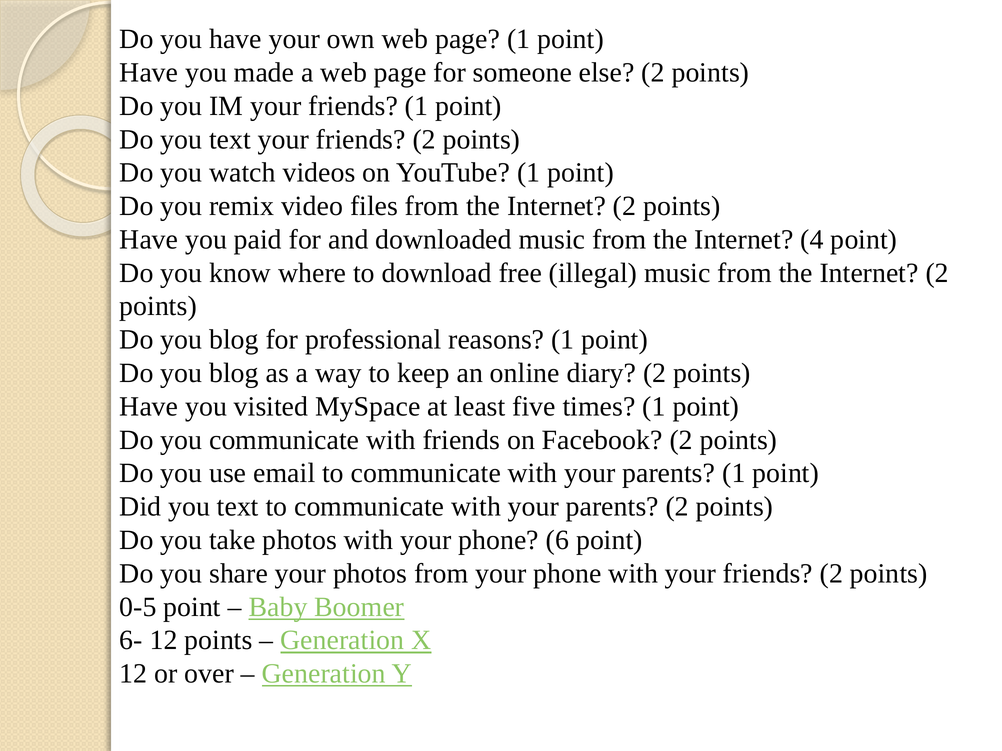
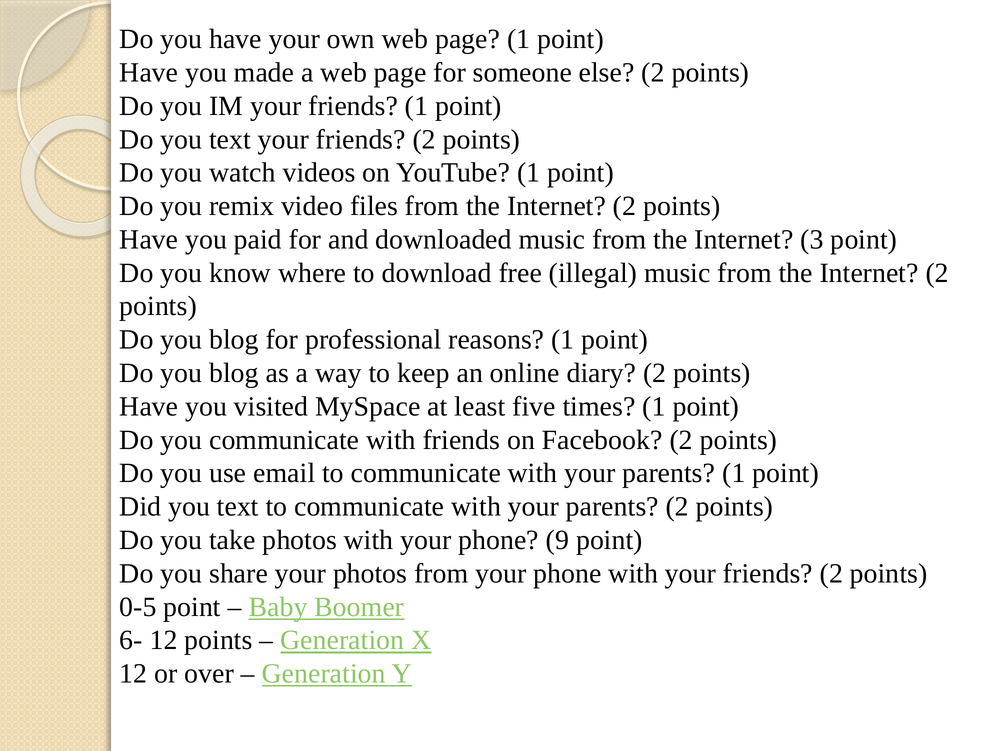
4: 4 -> 3 (812, 240)
6: 6 -> 9 (557, 540)
